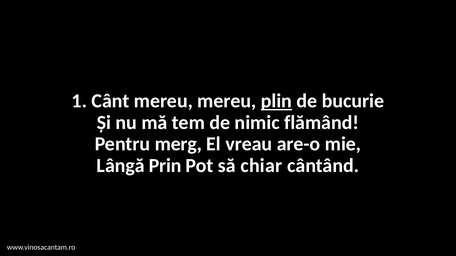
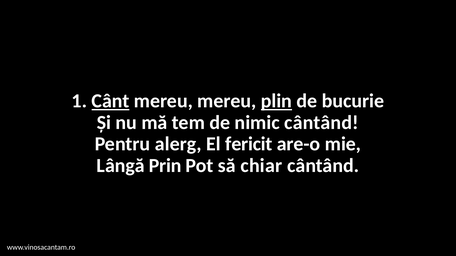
Cânt underline: none -> present (110, 101)
nimic flămând: flămând -> cântând (321, 123)
merg: merg -> alerg (178, 144)
vreau: vreau -> fericit (249, 144)
